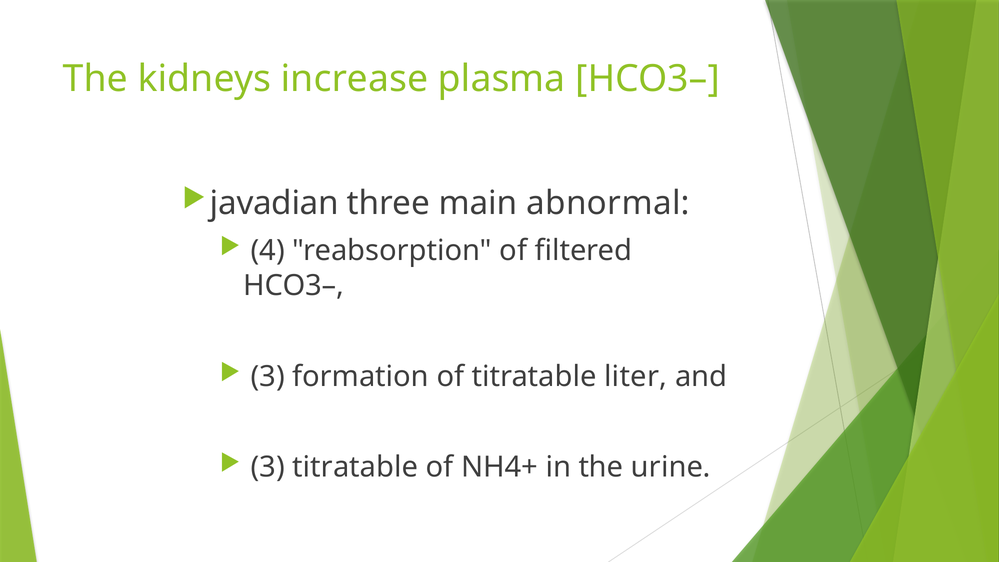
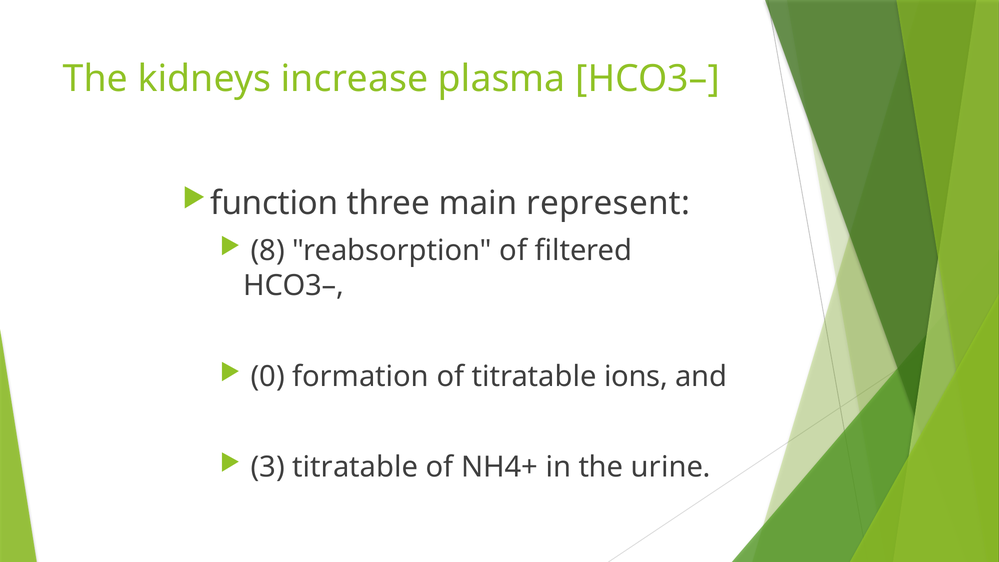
javadian: javadian -> function (274, 203)
abnormal: abnormal -> represent (608, 203)
4: 4 -> 8 (268, 251)
3: 3 -> 0 (268, 376)
liter: liter -> ions (636, 376)
